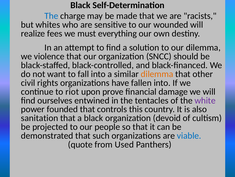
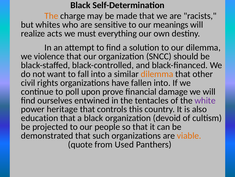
The colour: blue -> orange (51, 16)
wounded: wounded -> meanings (171, 25)
fees: fees -> acts (55, 33)
riot: riot -> poll (72, 91)
founded: founded -> heritage (62, 109)
sanitation: sanitation -> education (40, 118)
viable colour: blue -> orange (189, 135)
